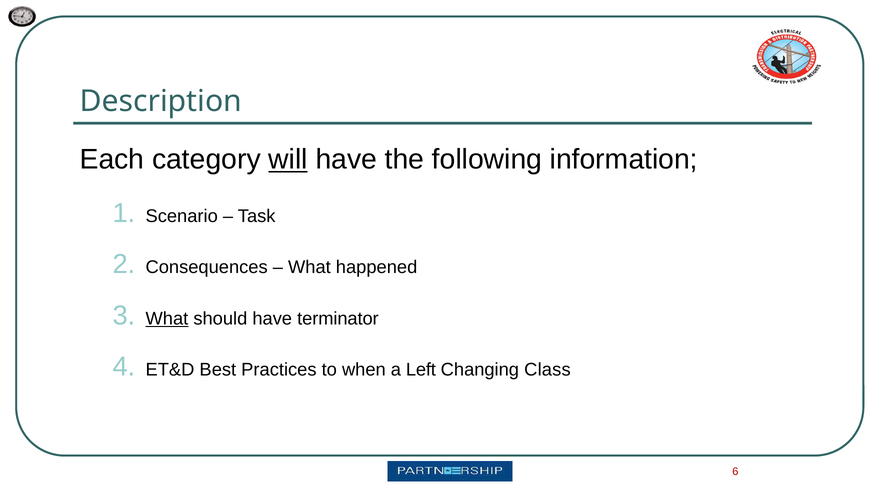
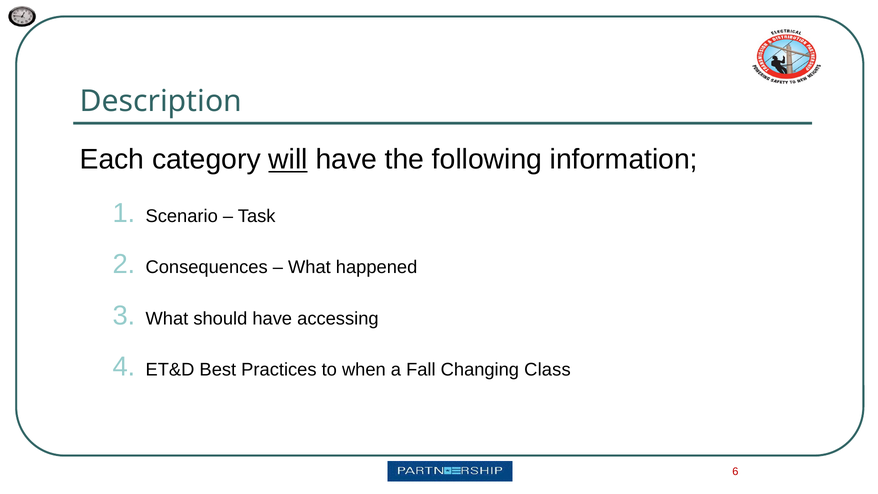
What underline: present -> none (167, 319)
terminator: terminator -> accessing (338, 319)
Left: Left -> Fall (421, 370)
